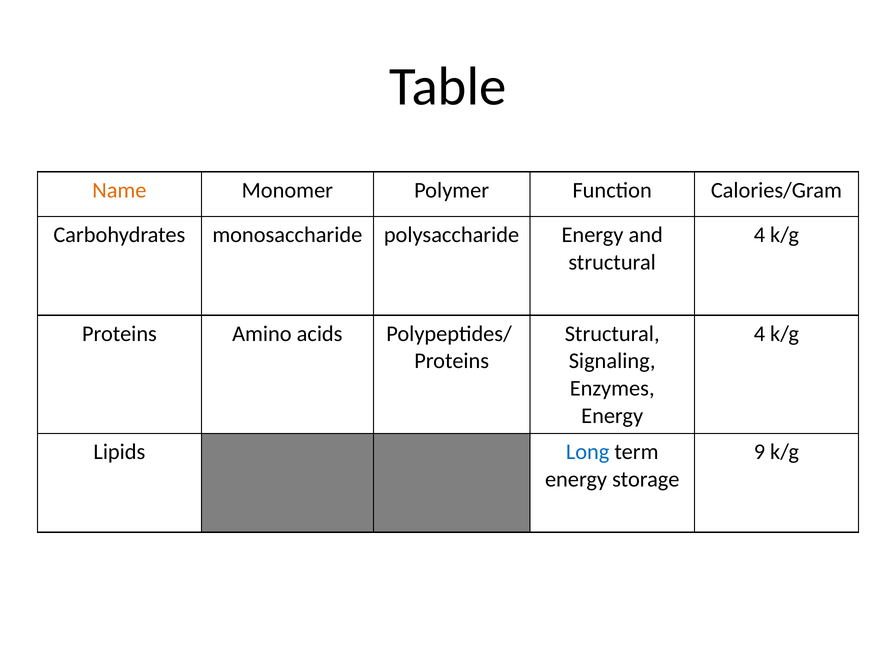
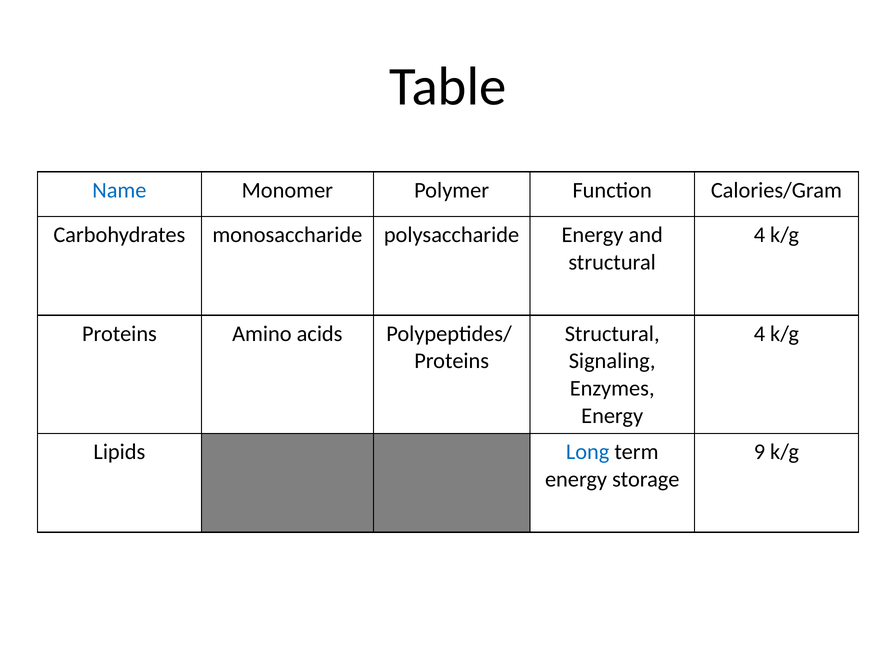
Name colour: orange -> blue (119, 190)
